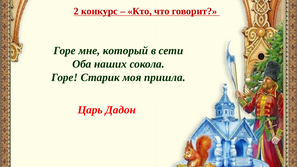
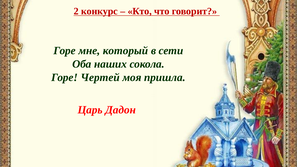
Старик: Старик -> Чертей (100, 77)
